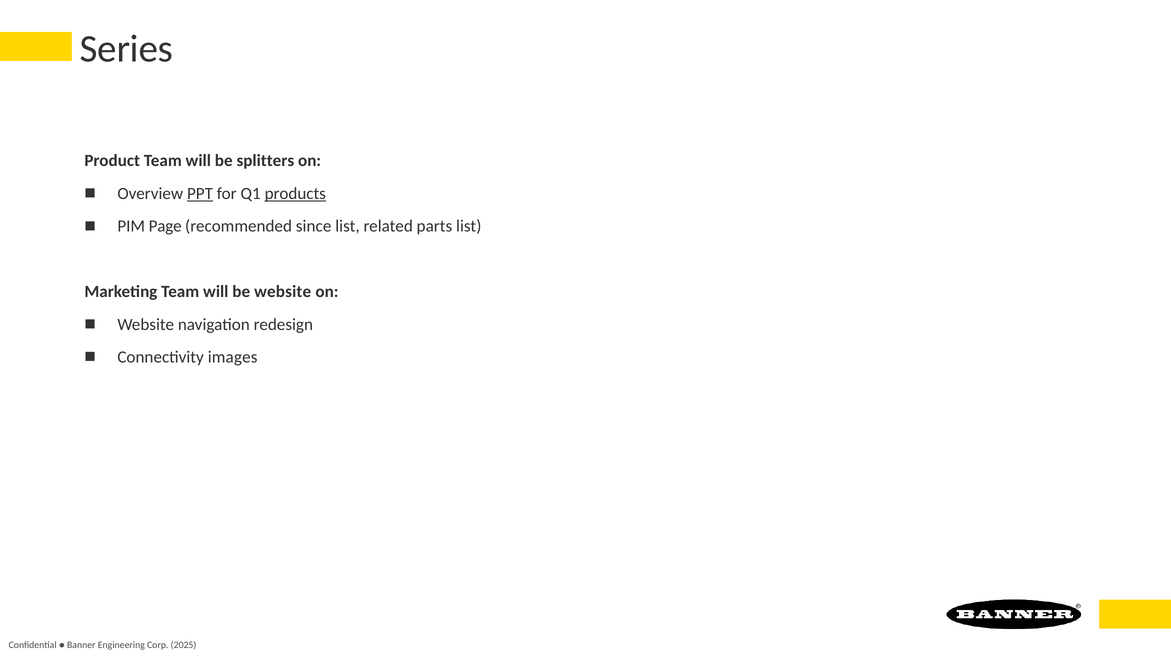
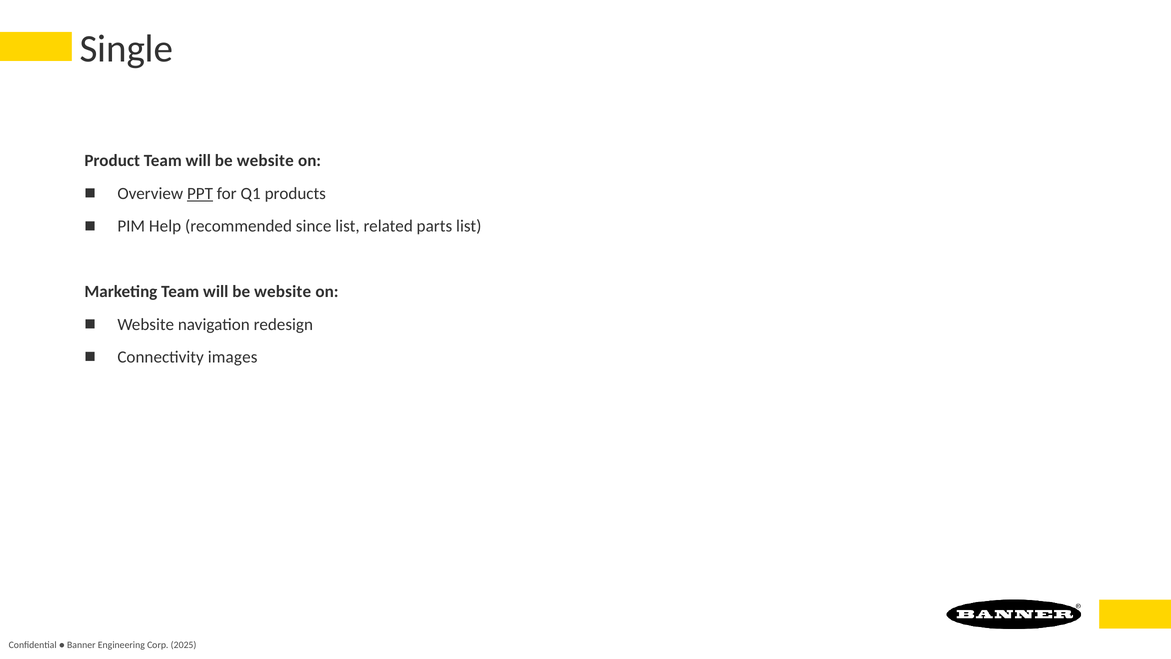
Series: Series -> Single (126, 49)
splitters: splitters -> website (265, 161)
products underline: present -> none (295, 193)
Page: Page -> Help (165, 226)
